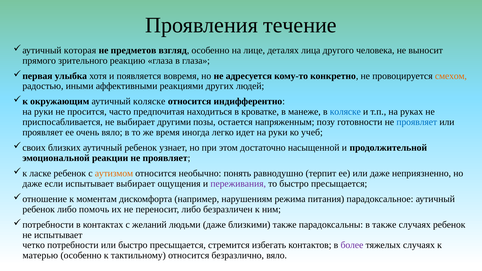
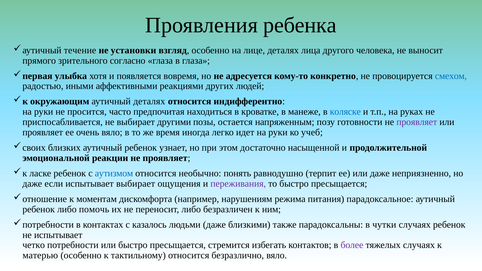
течение: течение -> ребенка (300, 25)
которая: которая -> течение (80, 50)
предметов: предметов -> установки (133, 50)
реакцию: реакцию -> согласно (128, 61)
смехом colour: orange -> blue (451, 76)
аутичный коляске: коляске -> деталях (149, 102)
проявляет colour: blue -> purple (417, 122)
аутизмом colour: orange -> blue (114, 173)
желаний: желаний -> казалось (149, 225)
в также: также -> чутки (384, 225)
